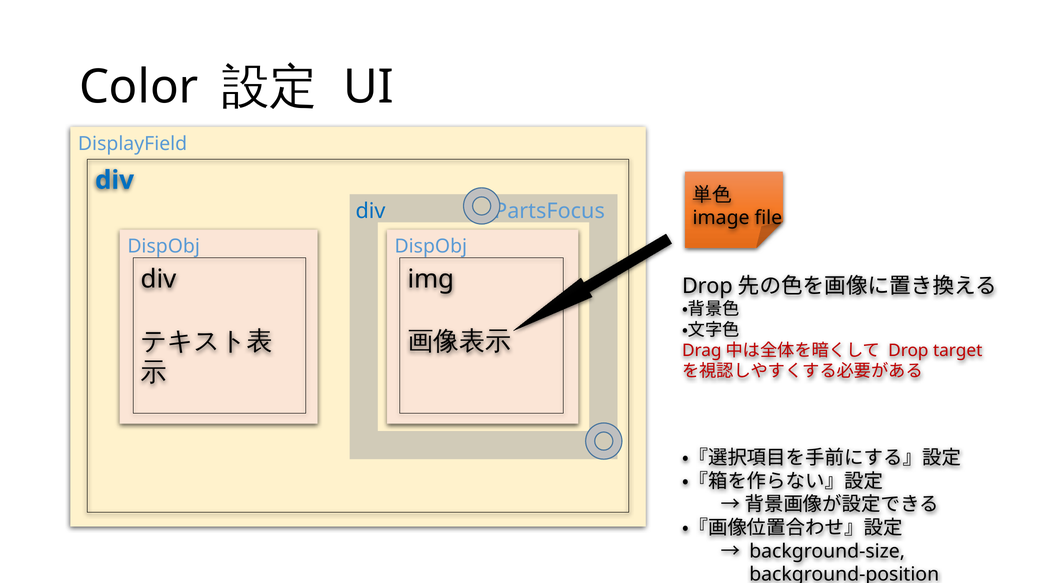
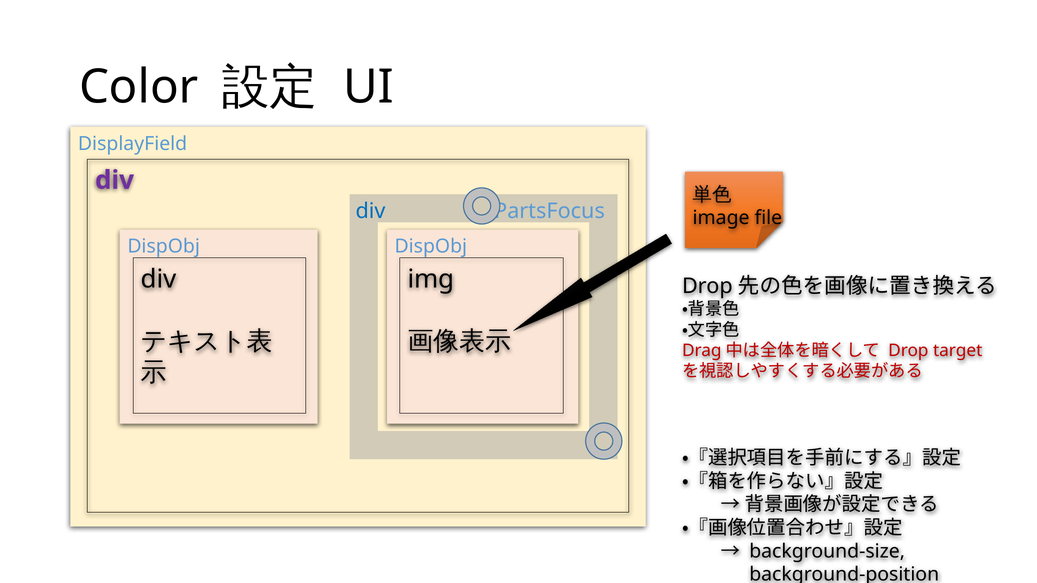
div colour: blue -> purple (115, 180)
